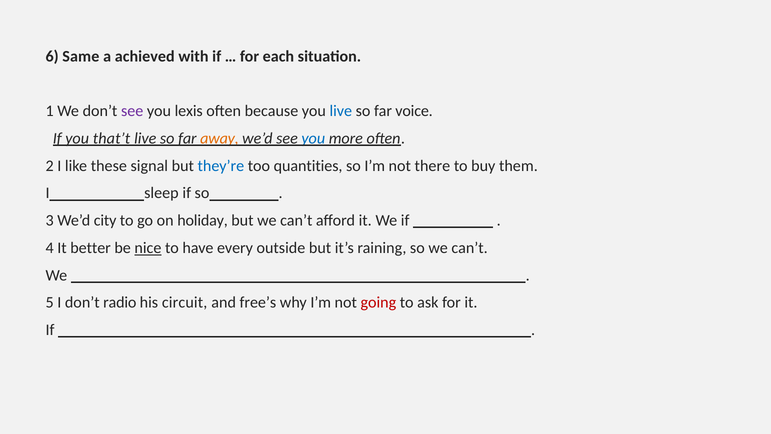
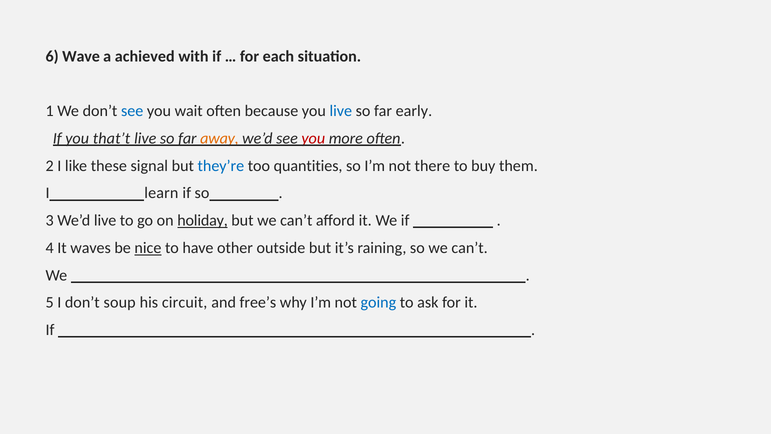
Same: Same -> Wave (81, 56)
see colour: purple -> blue (132, 111)
lexis: lexis -> wait (189, 111)
voice: voice -> early (414, 111)
you colour: blue -> red (313, 138)
sleep: sleep -> learn (161, 193)
We’d city: city -> live (105, 220)
holiday underline: none -> present (203, 220)
better: better -> waves (91, 248)
every: every -> other (235, 248)
radio: radio -> soup (120, 302)
going colour: red -> blue (378, 302)
